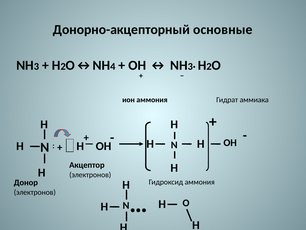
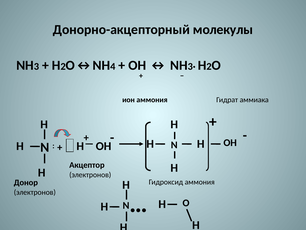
основные: основные -> молекулы (223, 29)
